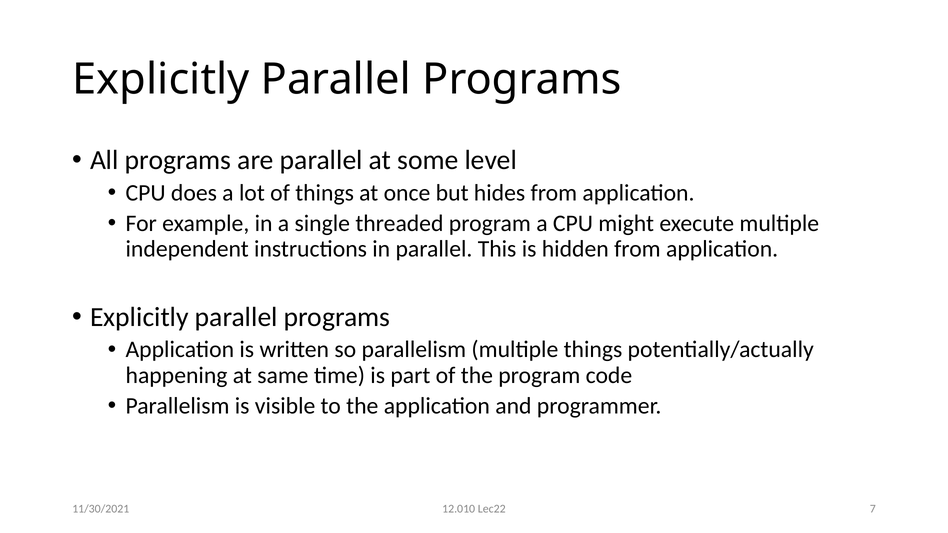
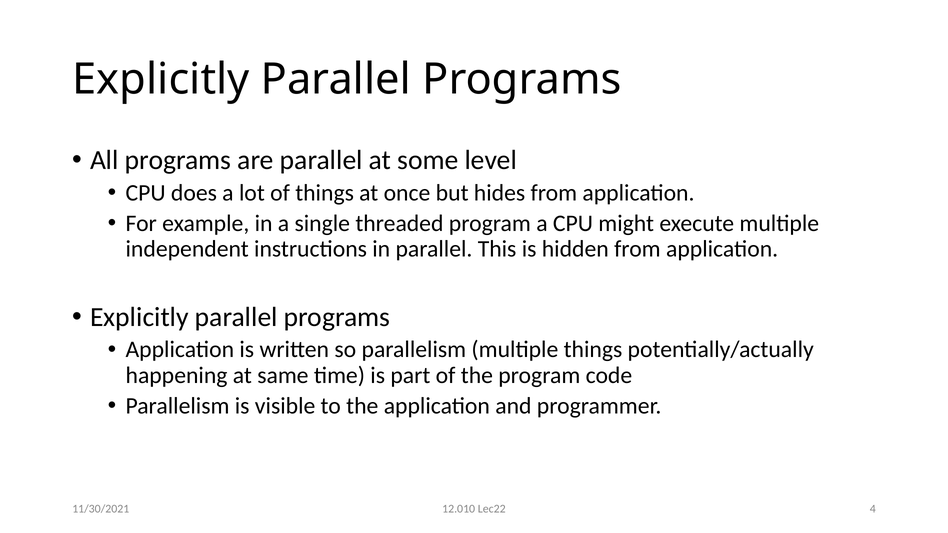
7: 7 -> 4 (873, 509)
